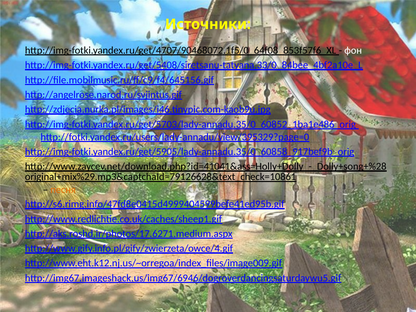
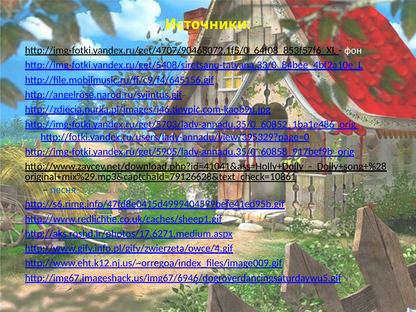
песня colour: orange -> blue (63, 190)
